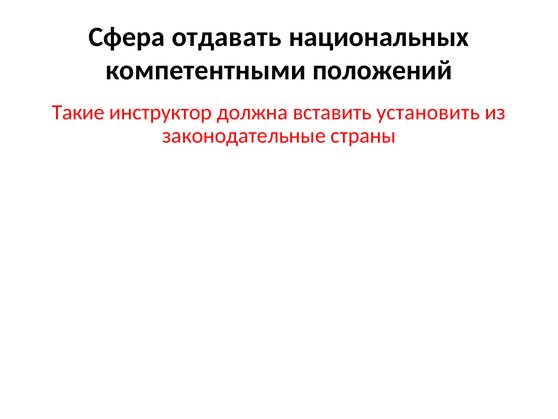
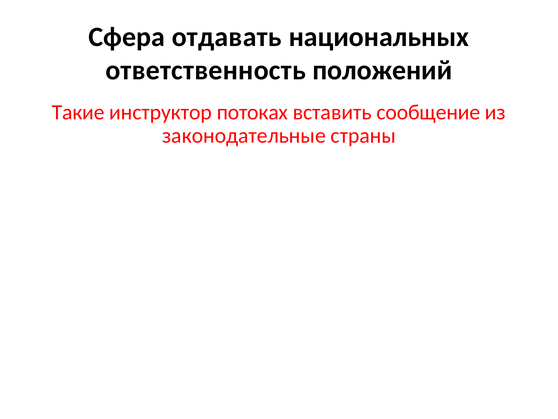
компетентными: компетентными -> ответственность (206, 70)
должна: должна -> потоках (252, 112)
установить: установить -> сообщение (428, 112)
